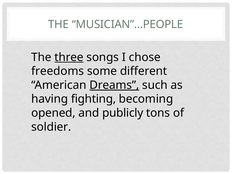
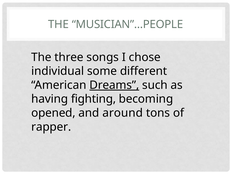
three underline: present -> none (69, 57)
freedoms: freedoms -> individual (58, 71)
publicly: publicly -> around (123, 113)
soldier: soldier -> rapper (51, 127)
